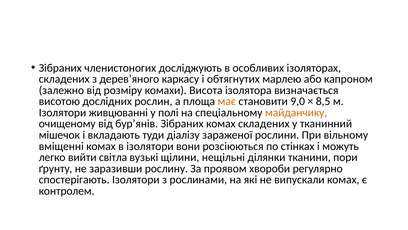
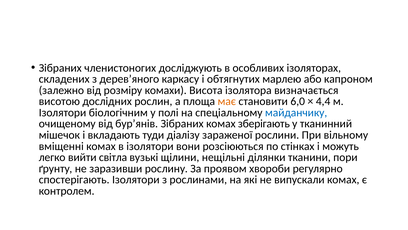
9,0: 9,0 -> 6,0 (298, 101)
8,5: 8,5 -> 4,4 (323, 101)
живцюванні: живцюванні -> біологічним (118, 112)
майданчику colour: orange -> blue (296, 112)
комах складених: складених -> зберігають (264, 124)
